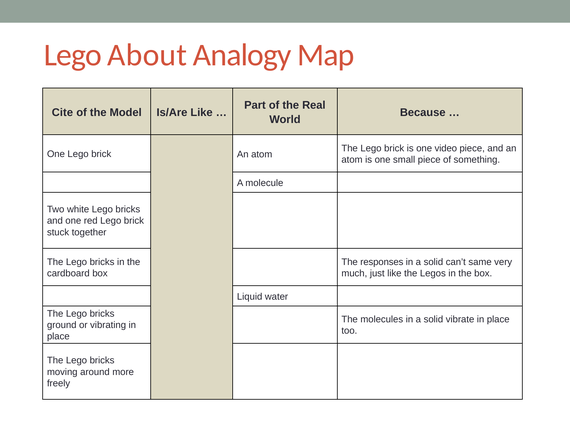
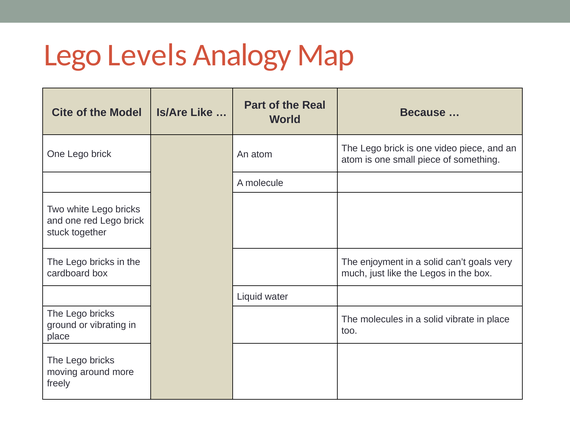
About: About -> Levels (147, 55)
responses: responses -> enjoyment (382, 262)
same: same -> goals (480, 262)
